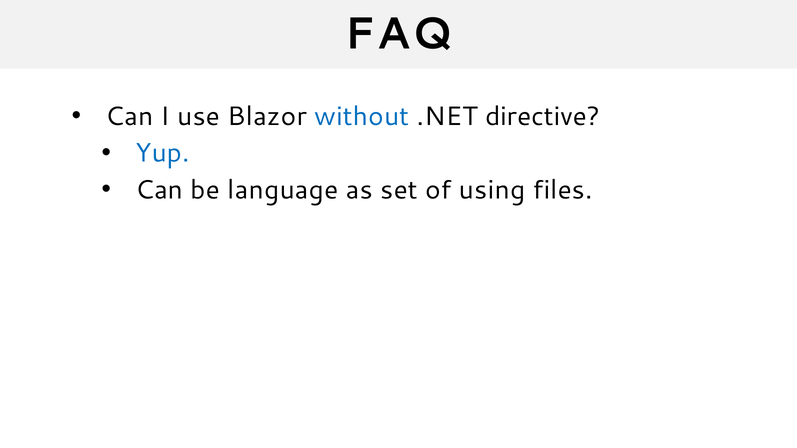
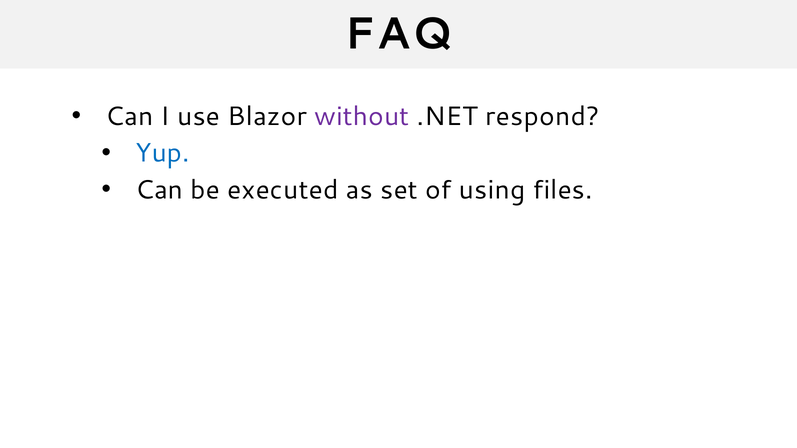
without colour: blue -> purple (362, 116)
directive: directive -> respond (543, 116)
language: language -> executed (283, 190)
